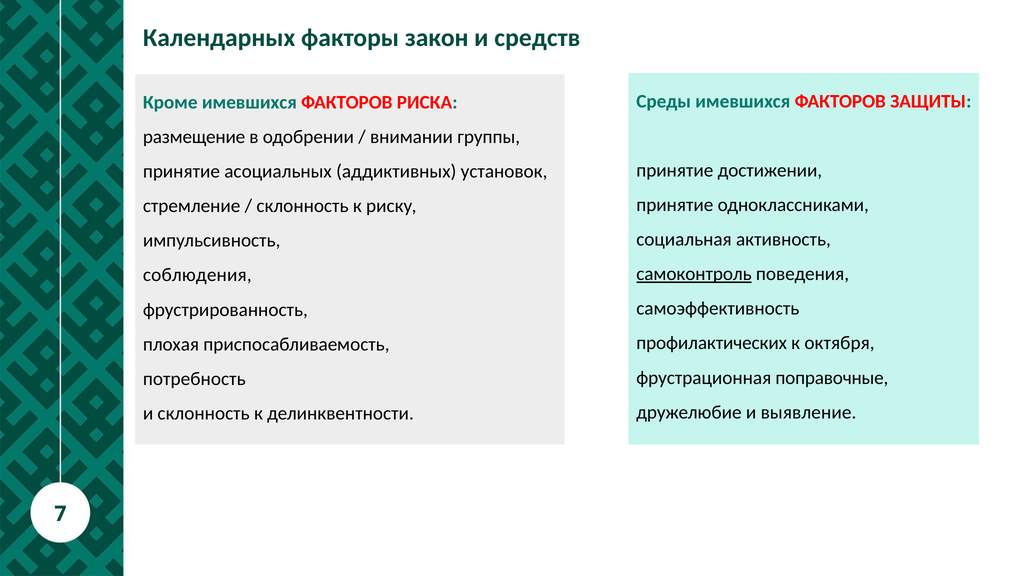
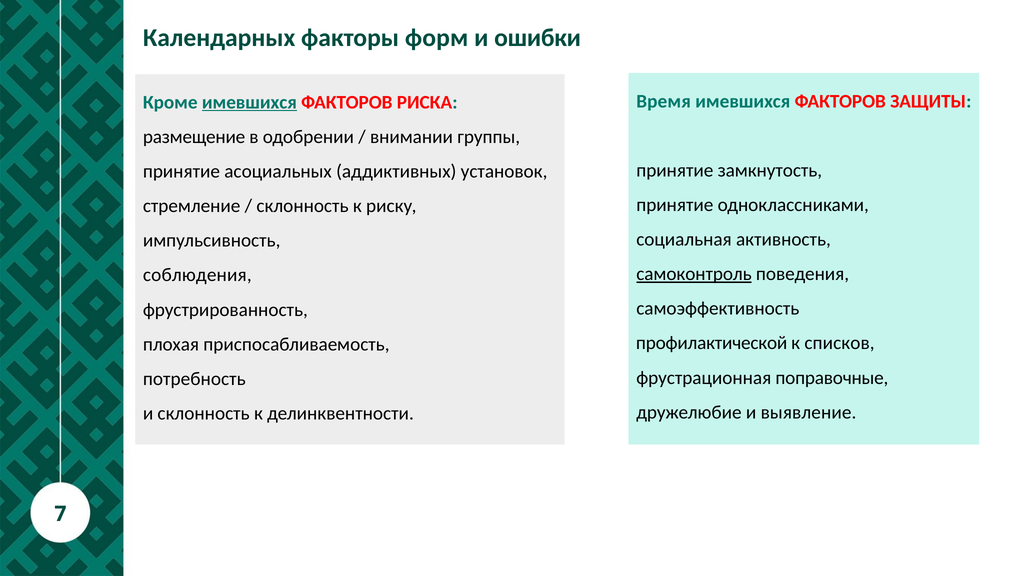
закон: закон -> форм (437, 38)
средств: средств -> ошибки (538, 38)
Среды: Среды -> Время (664, 101)
имевшихся underline: none -> present (249, 102)
достижении: достижении -> замкнутость (770, 170)
профилактических: профилактических -> профилактической (712, 343)
октября: октября -> списков (839, 343)
